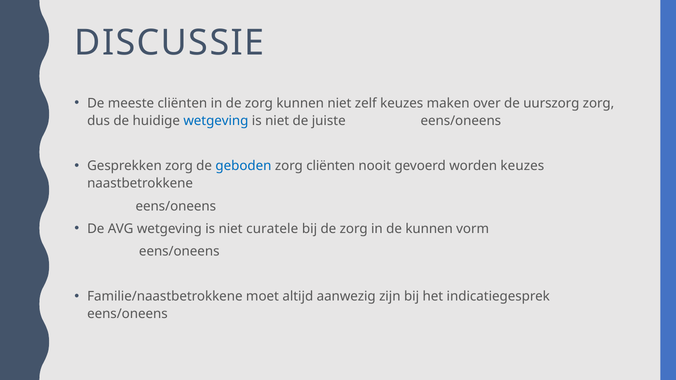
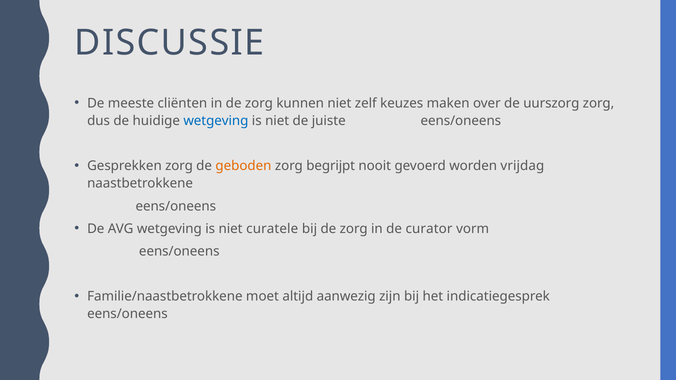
geboden colour: blue -> orange (243, 166)
zorg cliënten: cliënten -> begrijpt (331, 166)
worden keuzes: keuzes -> vrijdag (522, 166)
de kunnen: kunnen -> curator (429, 229)
